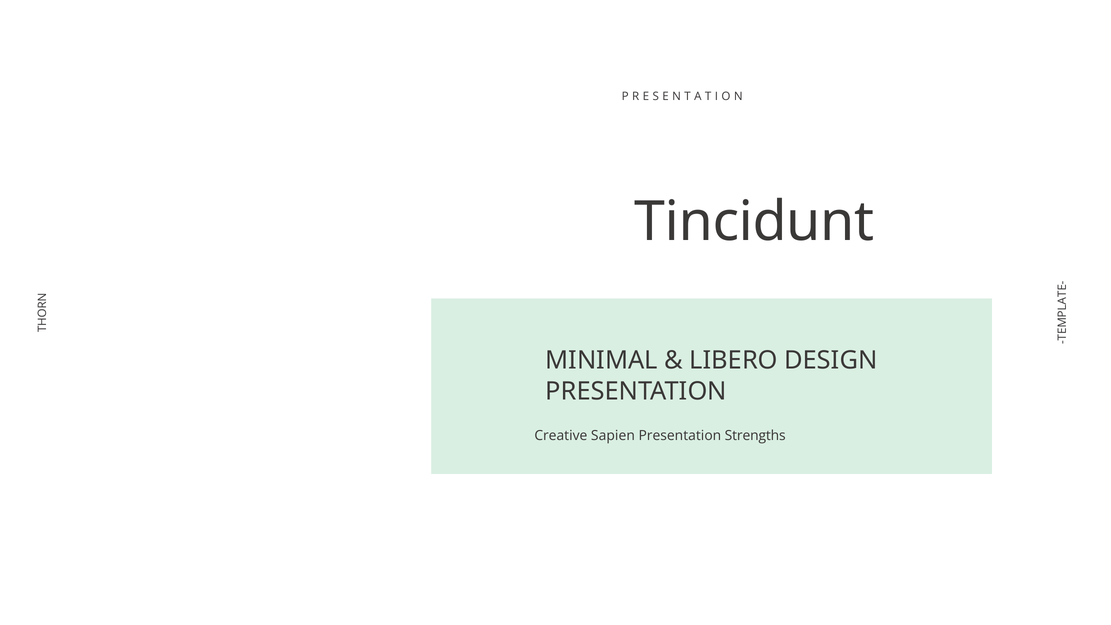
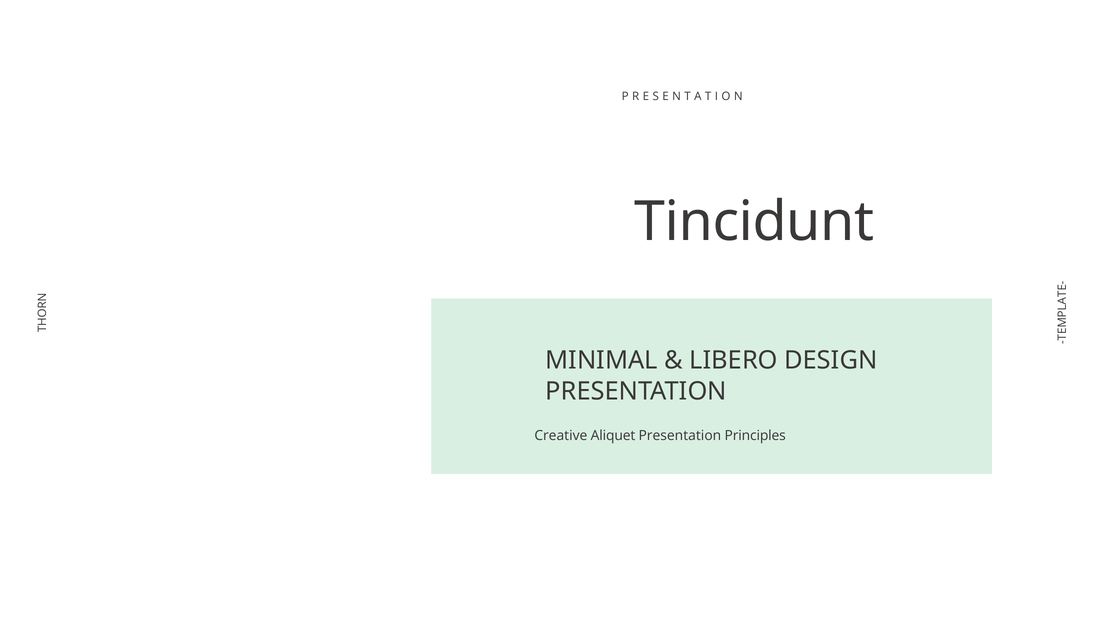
Sapien: Sapien -> Aliquet (613, 436)
Strengths: Strengths -> Principles (755, 436)
